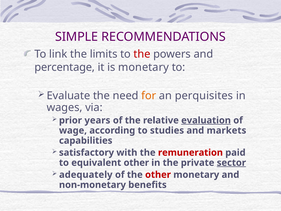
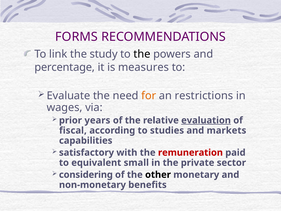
SIMPLE: SIMPLE -> FORMS (76, 37)
limits: limits -> study (104, 54)
the colour: red -> black (142, 54)
is monetary: monetary -> measures (143, 67)
perquisites: perquisites -> restrictions (204, 96)
wage: wage -> fiscal (73, 130)
equivalent other: other -> small (136, 163)
sector underline: present -> none (231, 163)
adequately: adequately -> considering (86, 175)
other colour: red -> black (158, 175)
